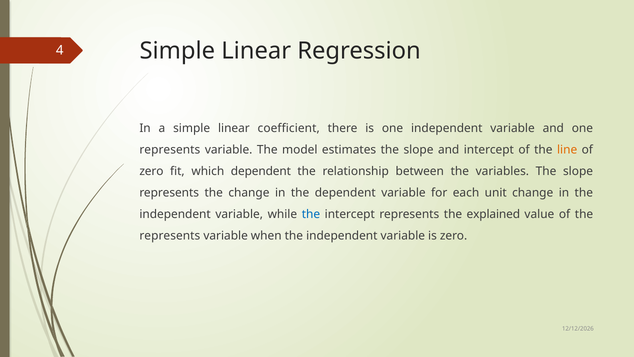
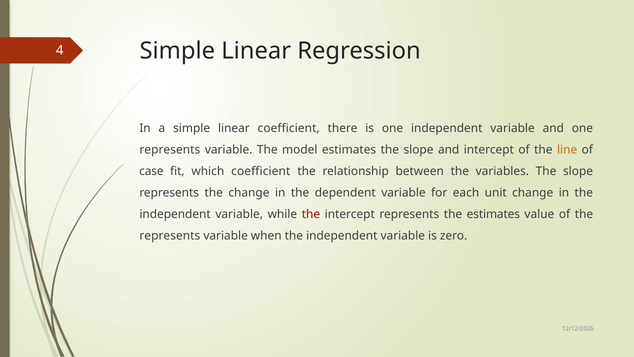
zero: zero -> case (151, 171)
which dependent: dependent -> coefficient (261, 171)
the colour: blue -> red (311, 214)
the explained: explained -> estimates (493, 214)
